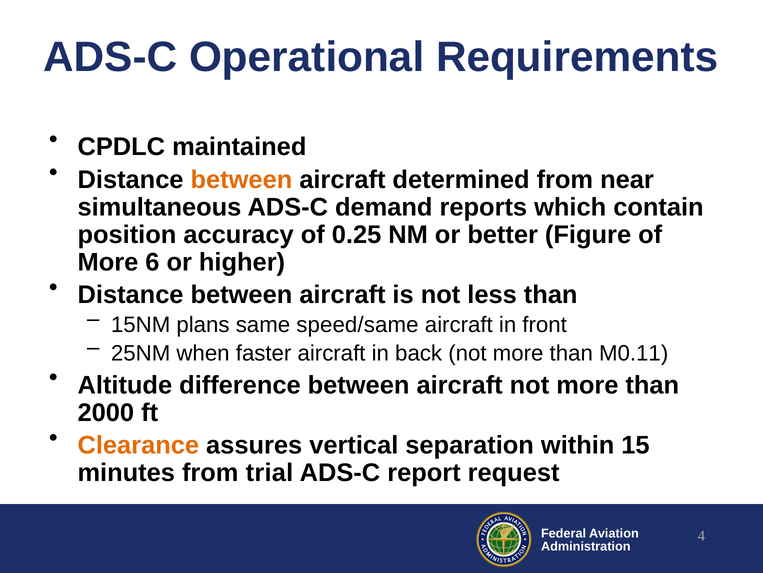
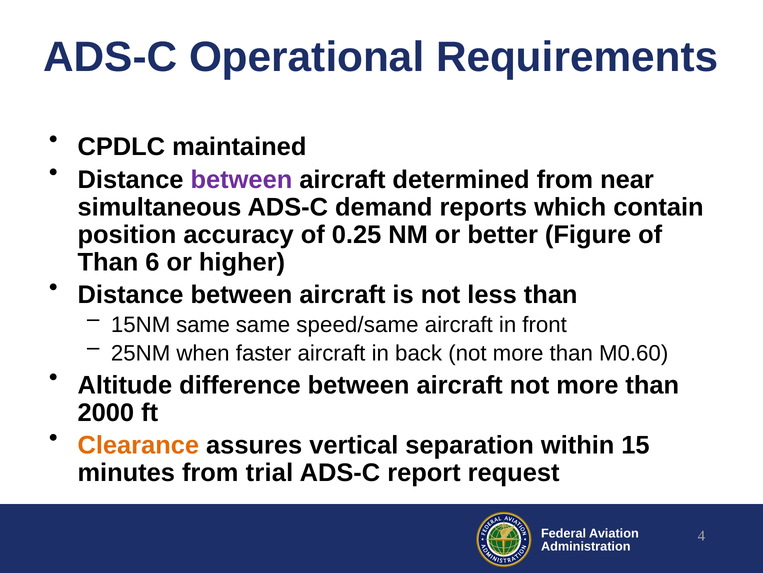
between colour: orange -> purple (241, 180)
More: More -> Than (108, 262)
15NM plans: plans -> same (203, 325)
M0.11: M0.11 -> M0.60 (634, 353)
